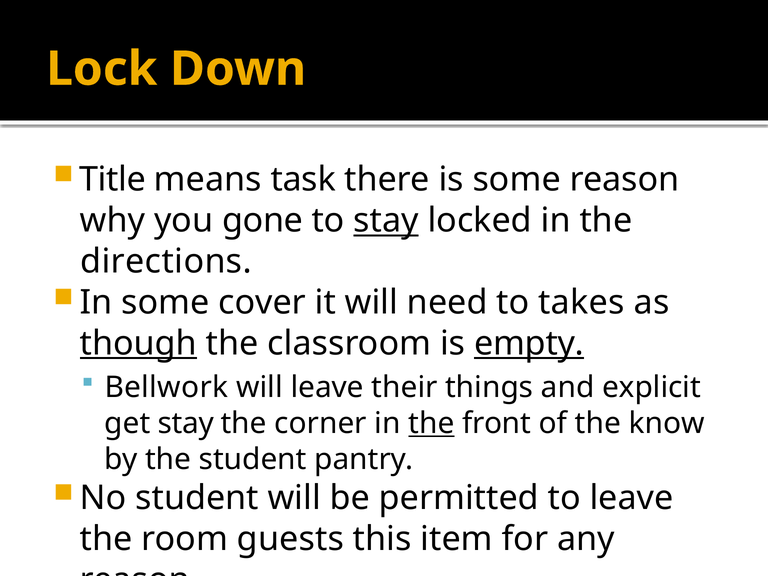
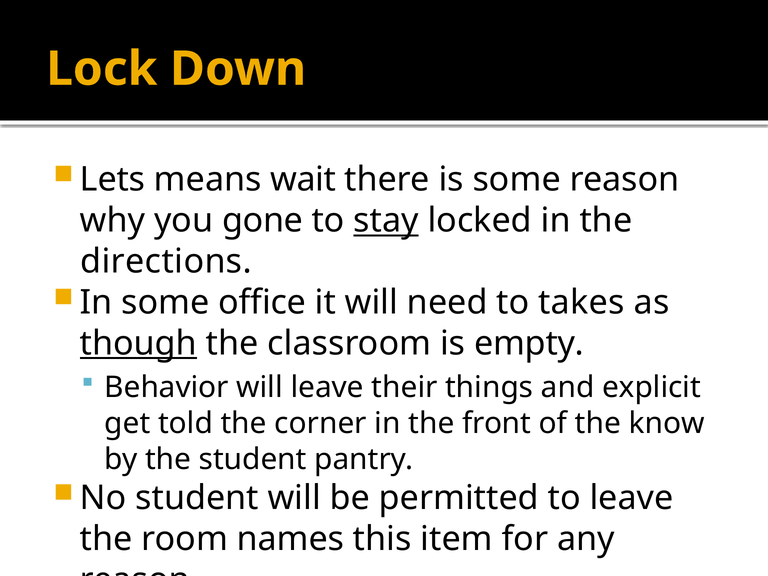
Title: Title -> Lets (113, 180)
task: task -> wait (303, 180)
cover: cover -> office (262, 303)
empty underline: present -> none (529, 344)
Bellwork: Bellwork -> Behavior (167, 388)
get stay: stay -> told (185, 423)
the underline: present -> none (431, 423)
guests: guests -> names (291, 539)
